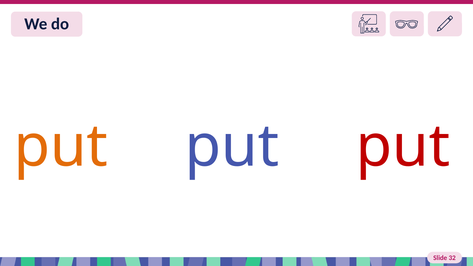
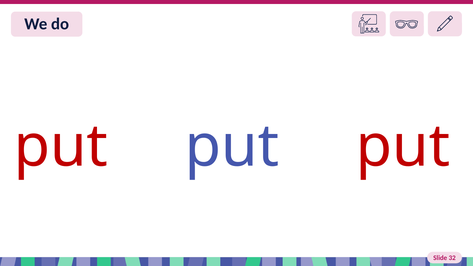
put colour: orange -> red (61, 146)
